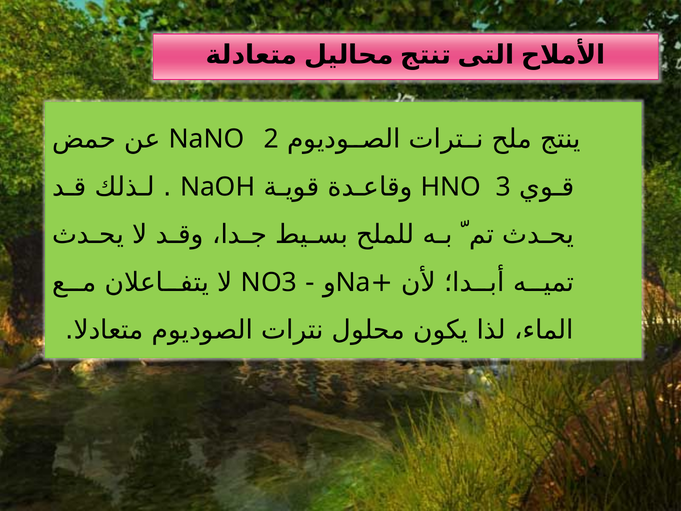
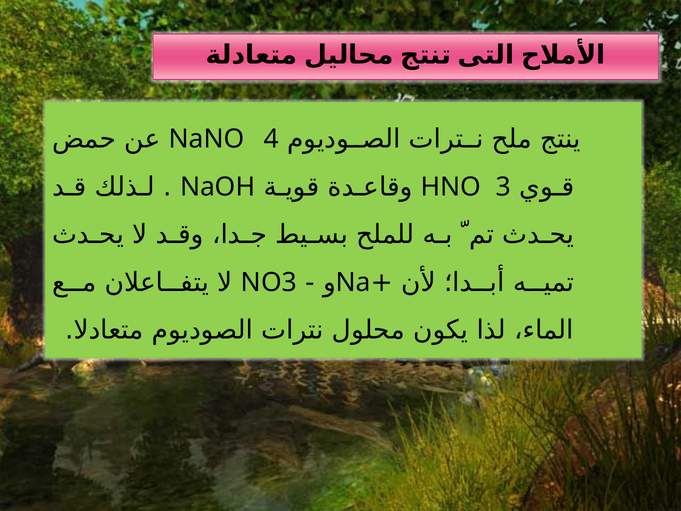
2: 2 -> 4 (271, 139)
